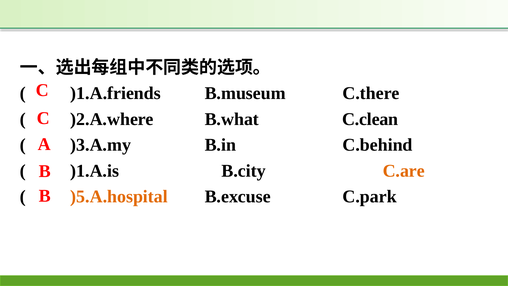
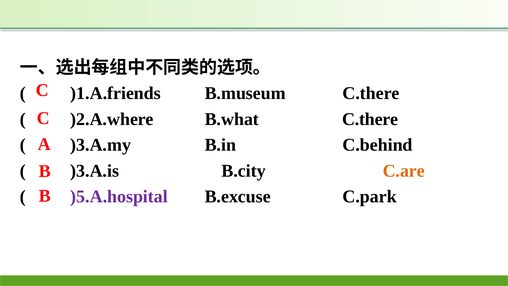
B.what C.clean: C.clean -> C.there (370, 119)
)1.A.is: )1.A.is -> )3.A.is (95, 171)
)5.A.hospital colour: orange -> purple (119, 196)
